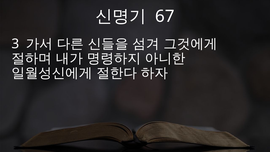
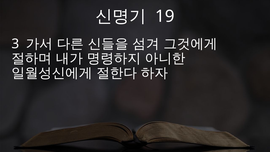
67: 67 -> 19 (165, 16)
